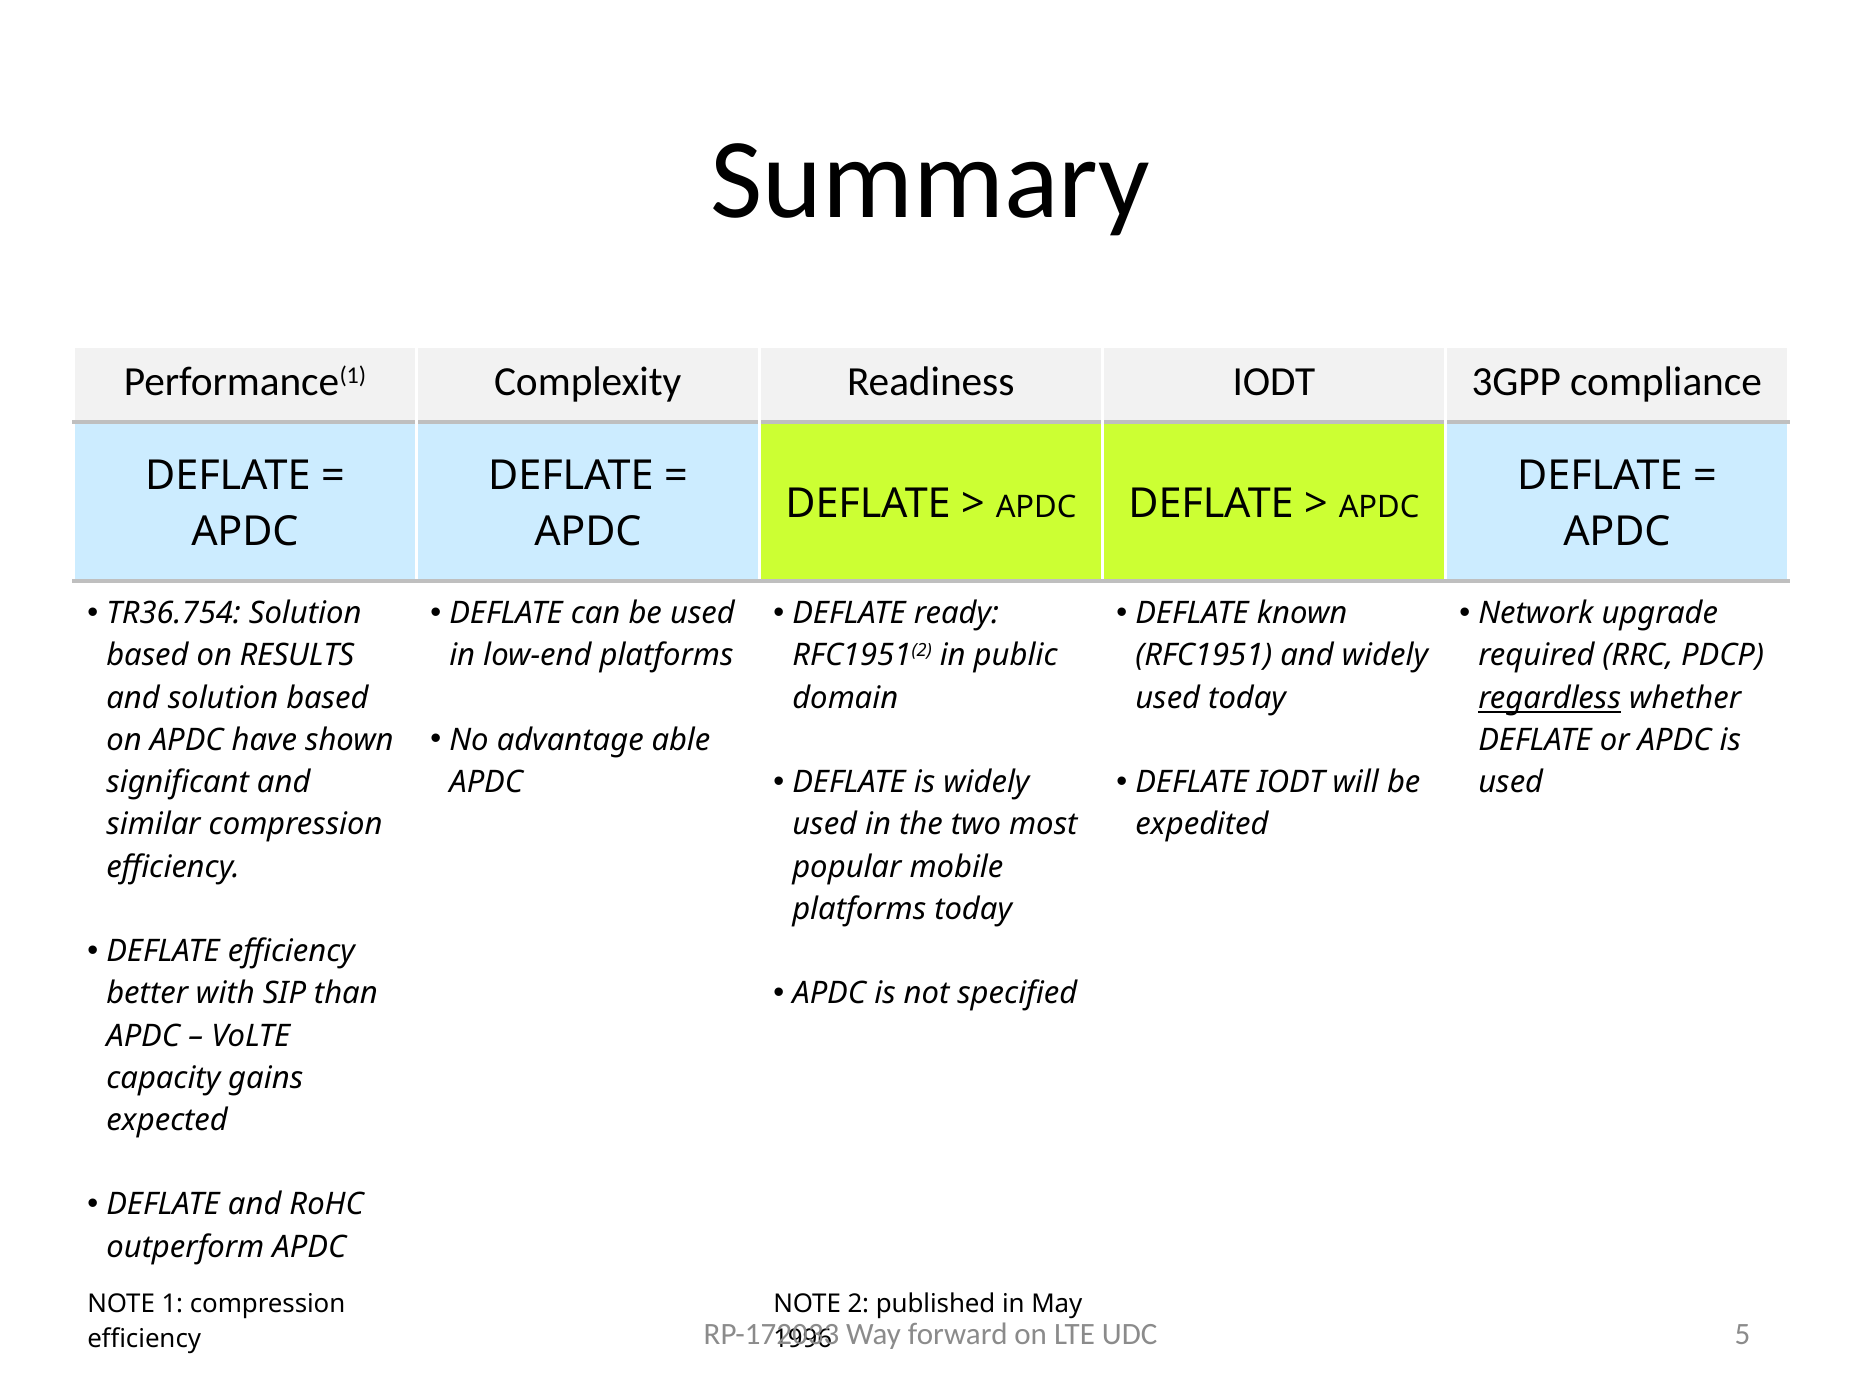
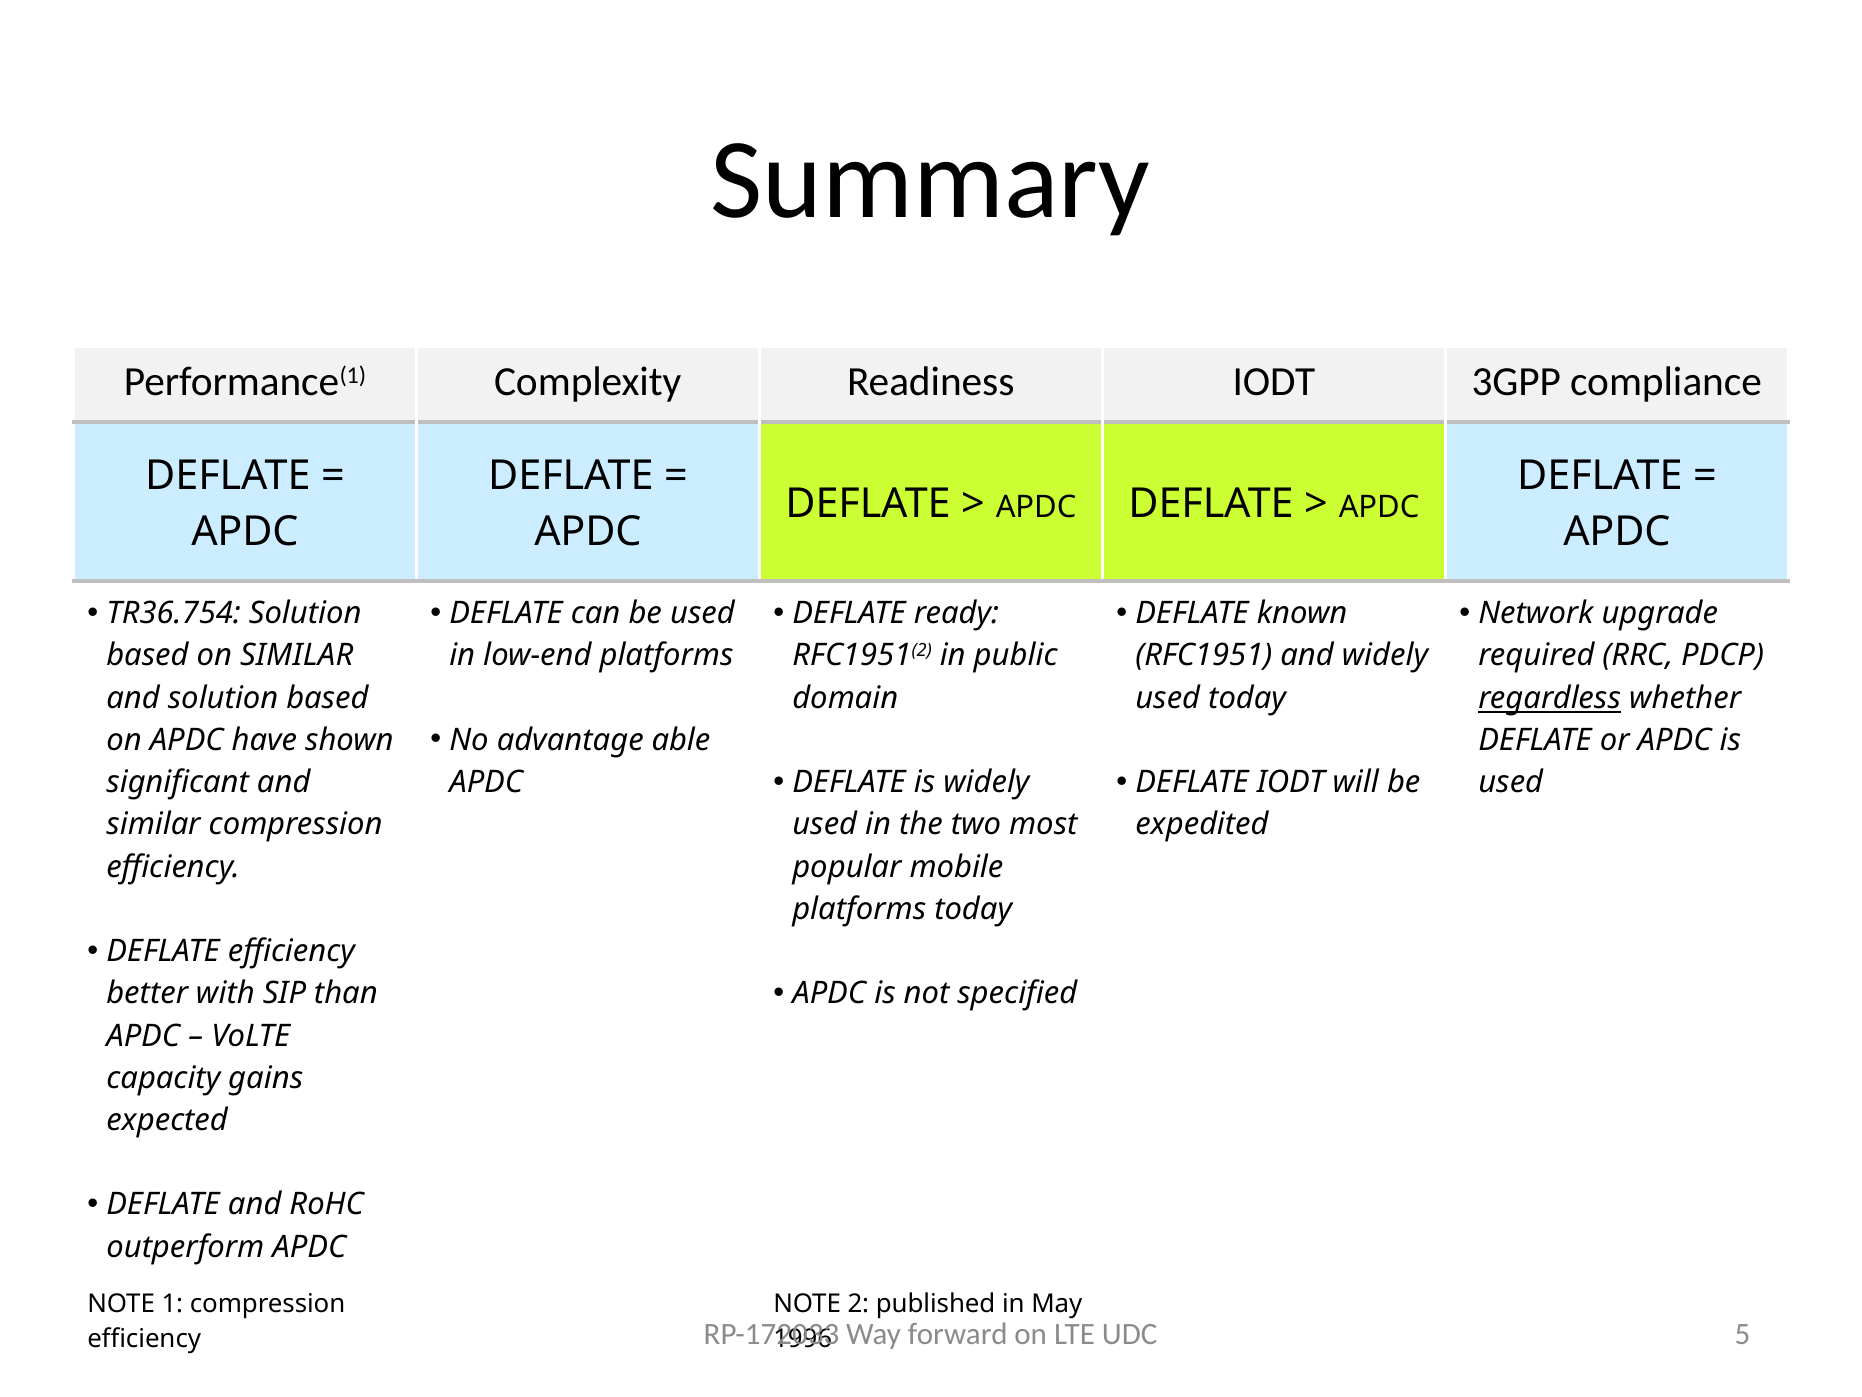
on RESULTS: RESULTS -> SIMILAR (297, 655)
